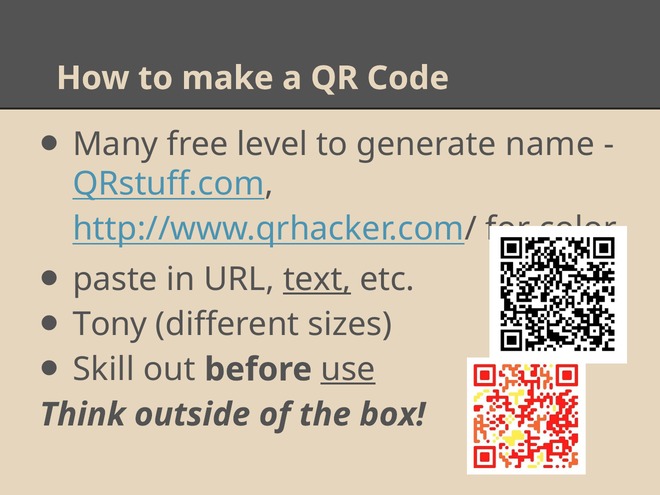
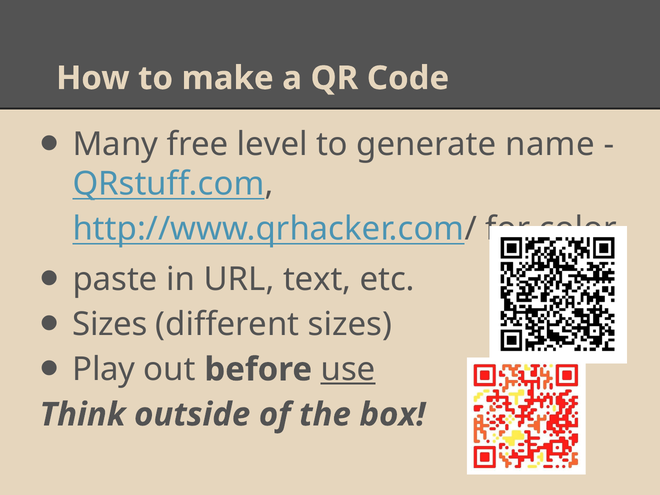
text underline: present -> none (317, 279)
Tony: Tony -> Sizes (110, 324)
Skill: Skill -> Play (104, 369)
